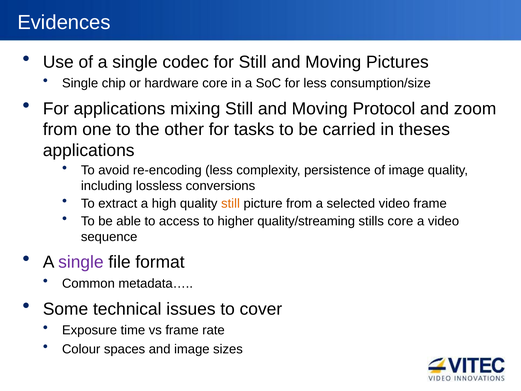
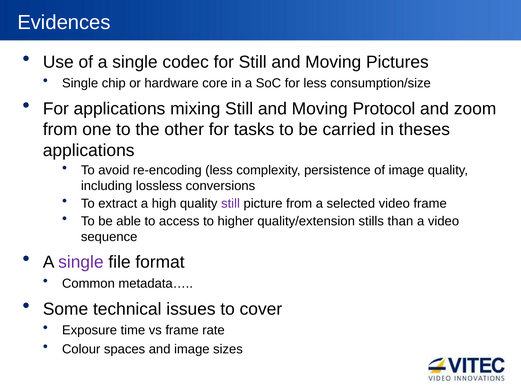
still colour: orange -> purple (231, 203)
quality/streaming: quality/streaming -> quality/extension (306, 221)
stills core: core -> than (400, 221)
